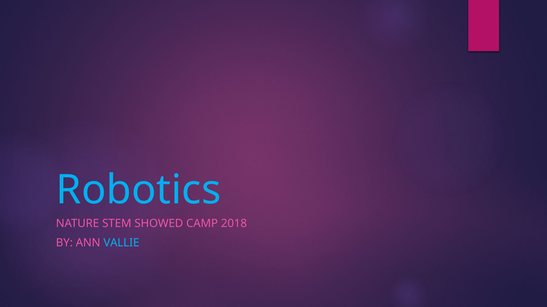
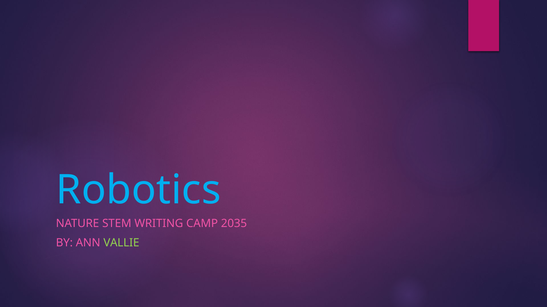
SHOWED: SHOWED -> WRITING (159, 224)
2018: 2018 -> 2035 (234, 224)
VALLIE colour: light blue -> light green (121, 243)
